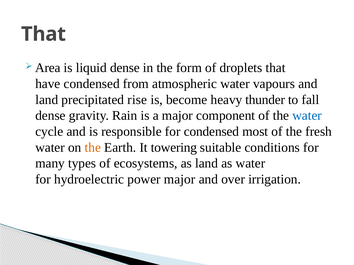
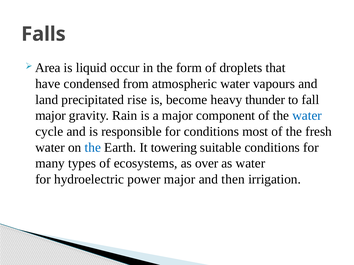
That: That -> Falls (43, 34)
liquid dense: dense -> occur (125, 68)
dense: dense -> major (51, 116)
for condensed: condensed -> conditions (211, 132)
the colour: orange -> blue (93, 148)
as land: land -> over (207, 164)
over: over -> then (233, 180)
